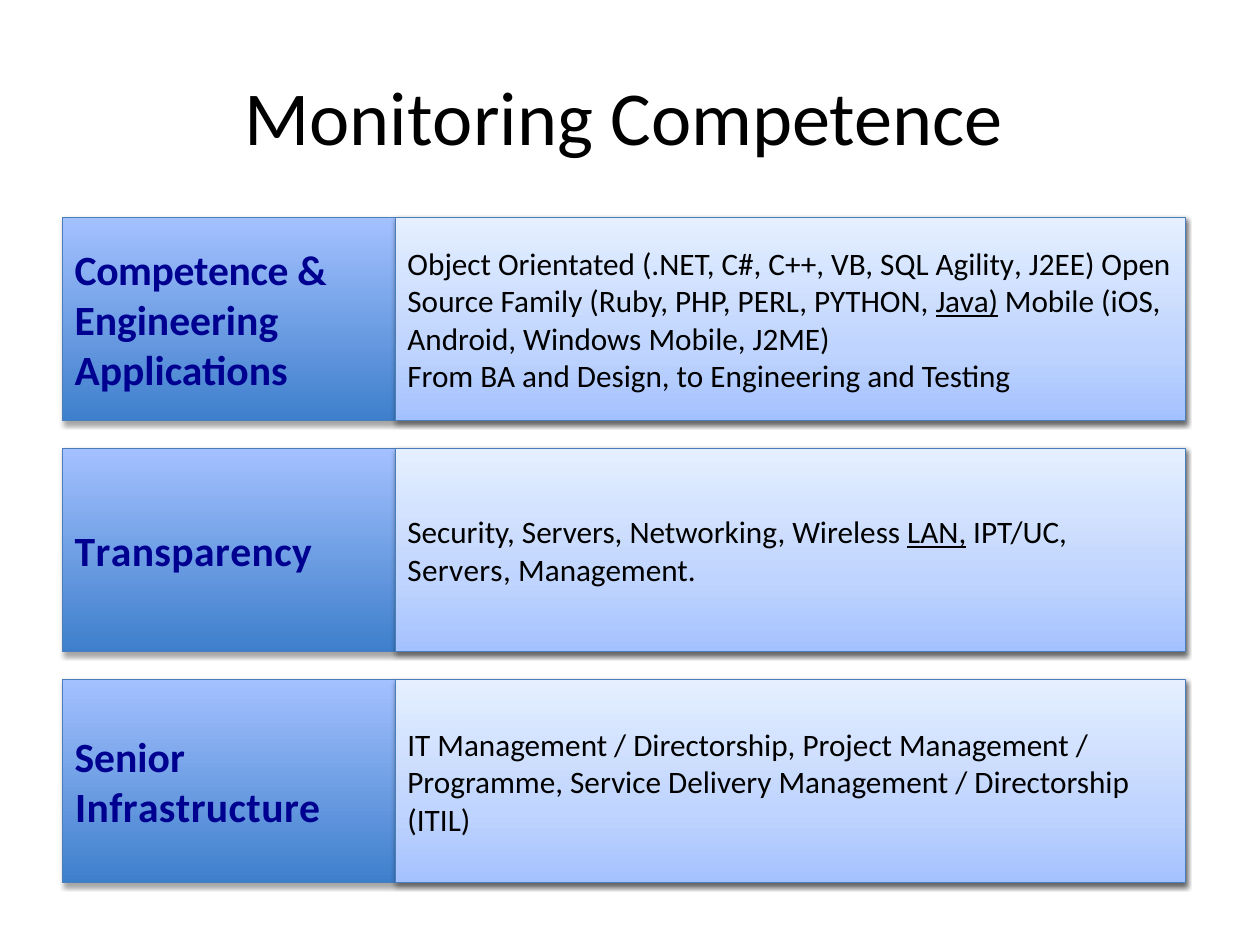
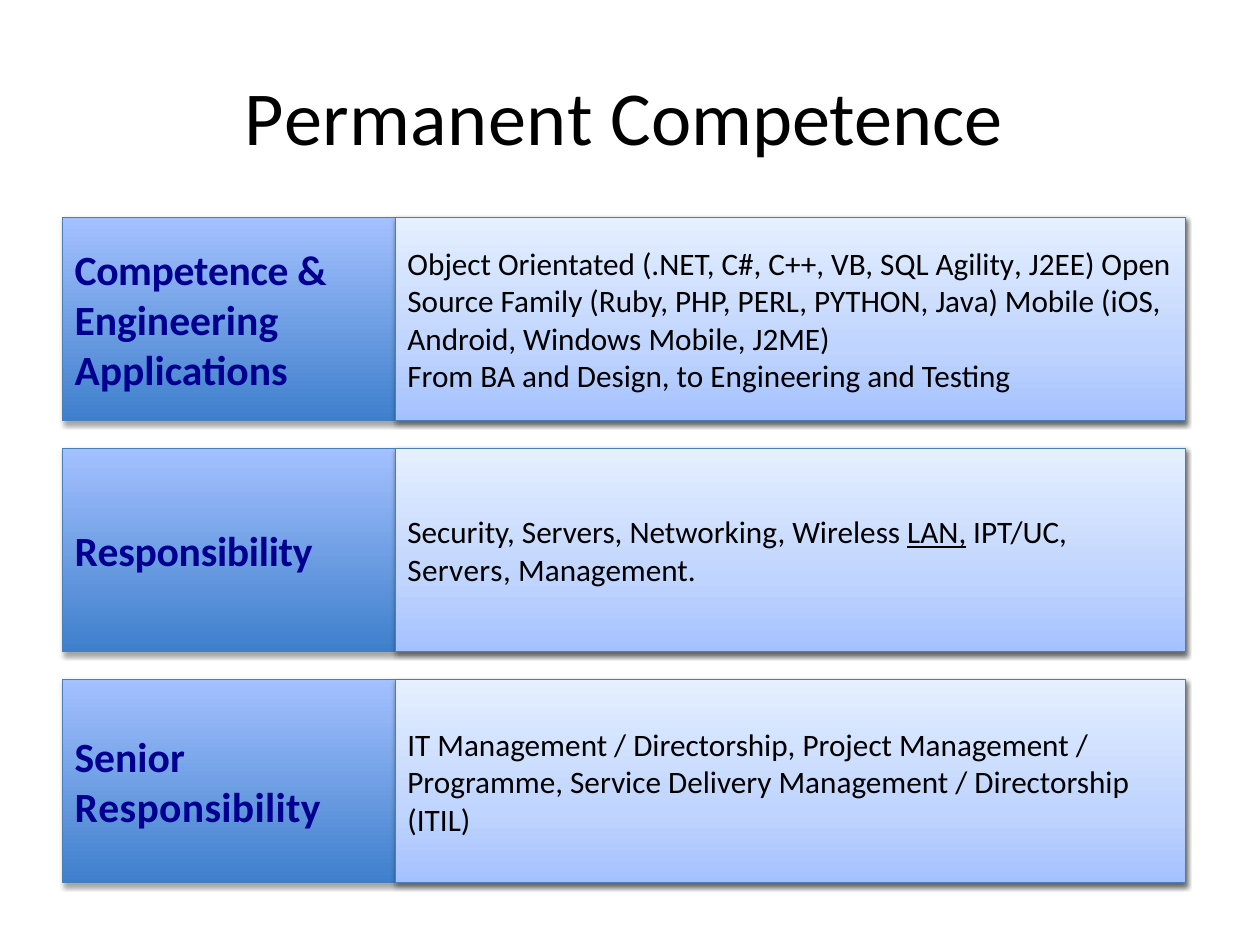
Monitoring: Monitoring -> Permanent (419, 121)
Java underline: present -> none (967, 302)
Transparency: Transparency -> Responsibility (194, 553)
Infrastructure: Infrastructure -> Responsibility (198, 809)
